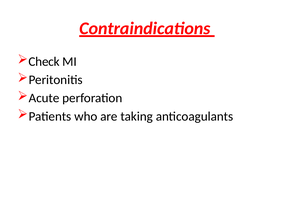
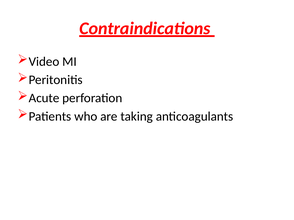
Check: Check -> Video (44, 62)
